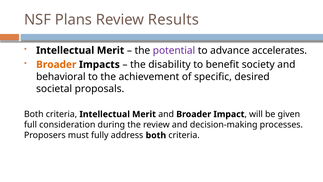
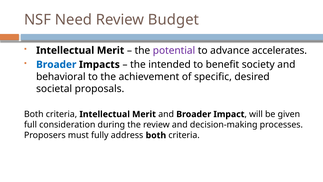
Plans: Plans -> Need (73, 20)
Results: Results -> Budget (173, 20)
Broader colour: orange -> blue (56, 64)
disability: disability -> intended (170, 64)
